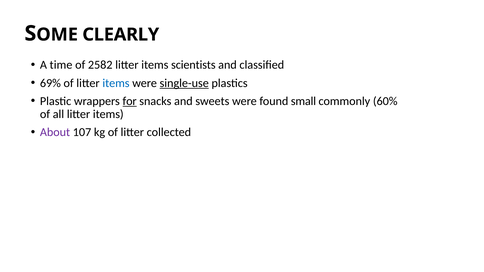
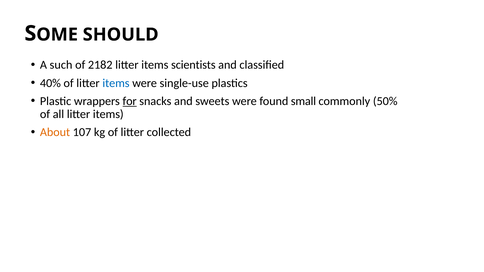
CLEARLY: CLEARLY -> SHOULD (121, 35)
time: time -> such (61, 65)
2582: 2582 -> 2182 (100, 65)
69%: 69% -> 40% (50, 83)
single-use underline: present -> none (184, 83)
60%: 60% -> 50% (385, 101)
About colour: purple -> orange (55, 132)
